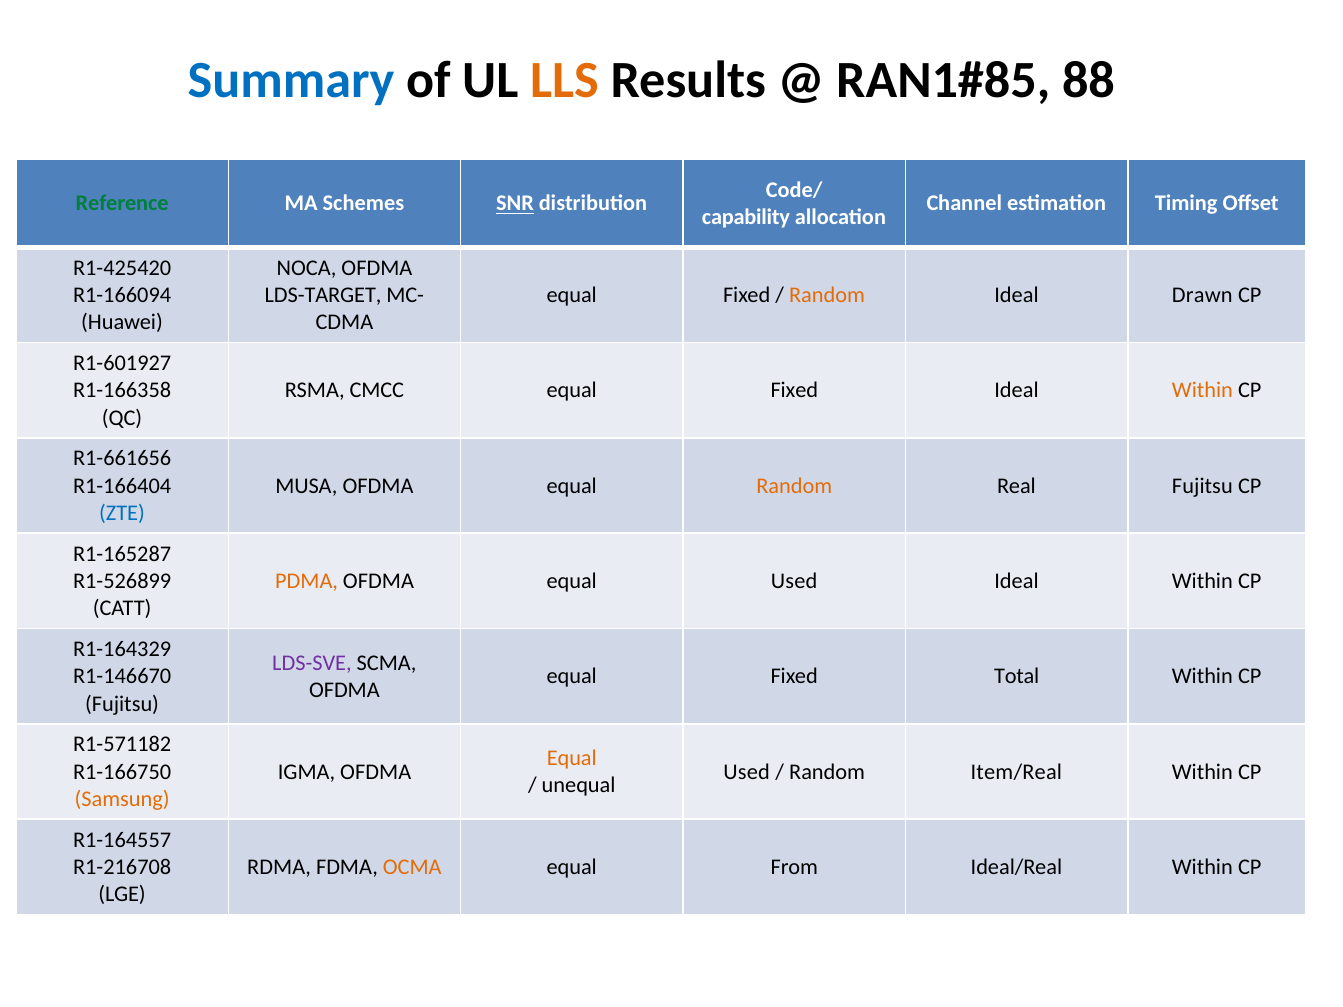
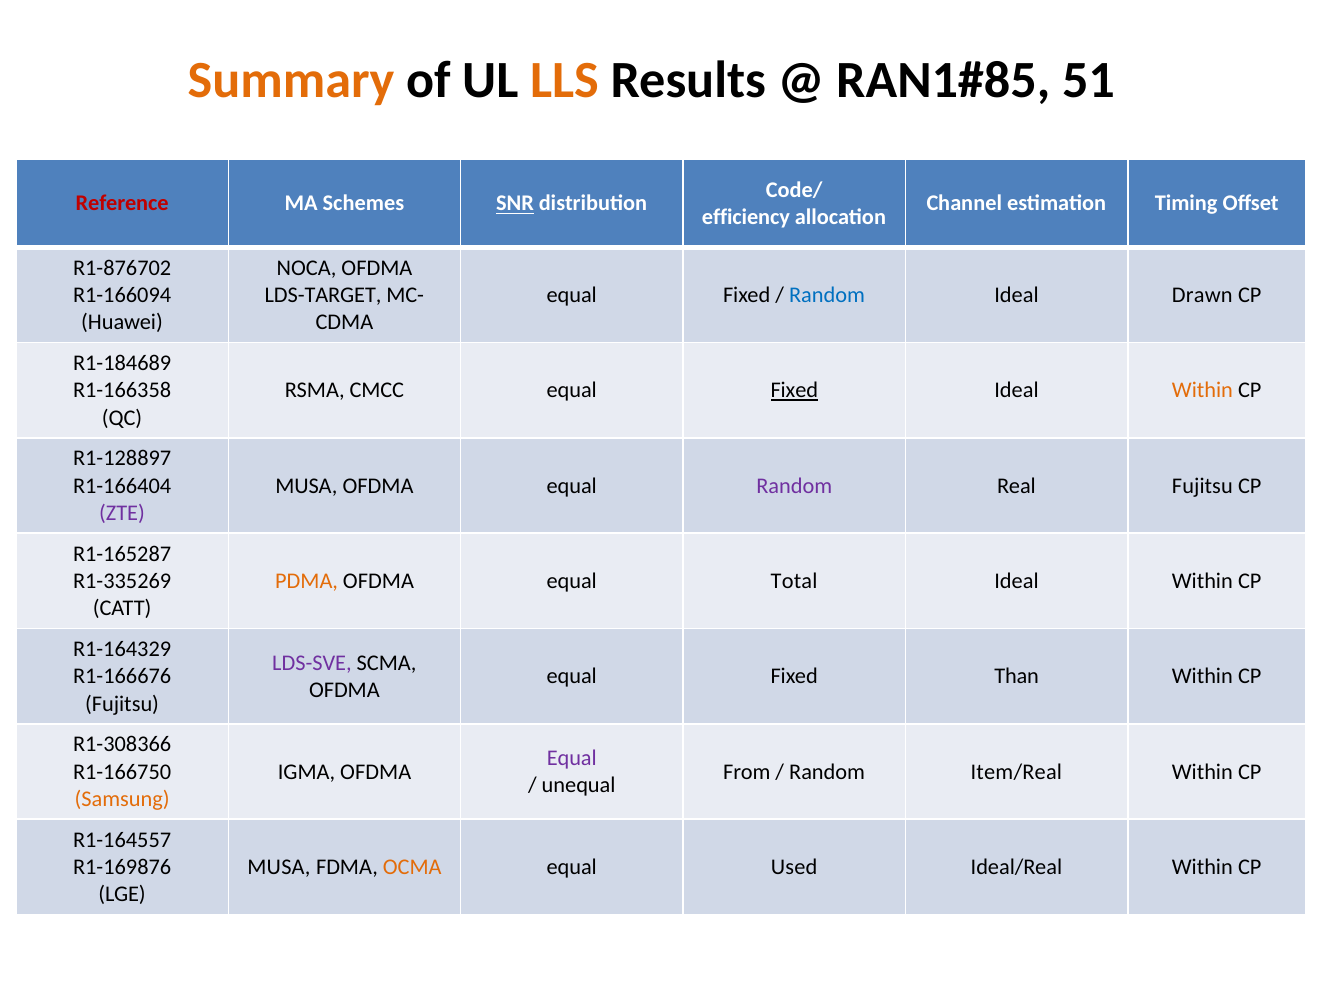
Summary colour: blue -> orange (291, 80)
88: 88 -> 51 (1088, 80)
Reference colour: green -> red (122, 204)
capability: capability -> efficiency (746, 217)
R1-425420: R1-425420 -> R1-876702 (122, 268)
Random colour: orange -> blue (827, 295)
R1-601927: R1-601927 -> R1-184689 (122, 363)
Fixed underline: none -> present (794, 391)
R1-661656: R1-661656 -> R1-128897 (122, 459)
Random colour: orange -> purple (794, 486)
ZTE colour: blue -> purple (122, 513)
R1-526899: R1-526899 -> R1-335269 (122, 581)
equal Used: Used -> Total (794, 581)
R1-146670: R1-146670 -> R1-166676 (122, 677)
Total: Total -> Than (1017, 677)
R1-571182: R1-571182 -> R1-308366 (122, 745)
Equal colour: orange -> purple (572, 758)
Used: Used -> From (747, 772)
R1-216708: R1-216708 -> R1-169876 (122, 867)
RDMA: RDMA -> MUSA (279, 867)
From: From -> Used (794, 867)
